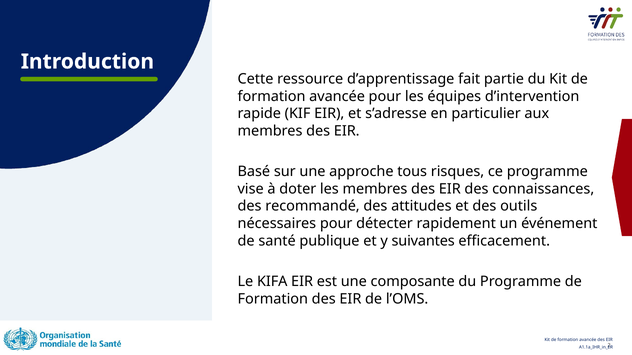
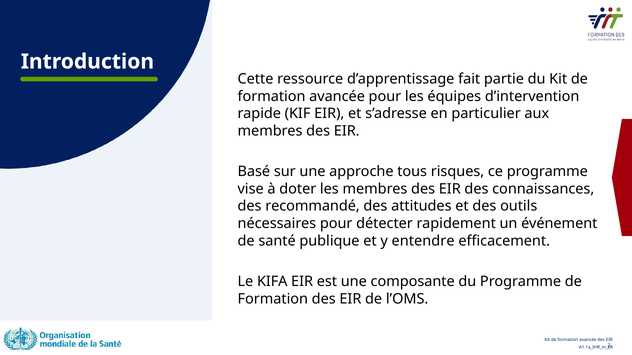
suivantes: suivantes -> entendre (423, 241)
